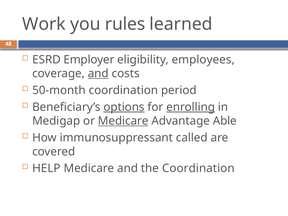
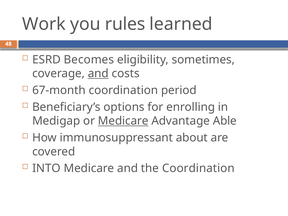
Employer: Employer -> Becomes (89, 60)
employees: employees -> sometimes (203, 60)
50-month: 50-month -> 67-month (59, 90)
options underline: present -> none (124, 107)
enrolling underline: present -> none (191, 107)
called: called -> about (192, 138)
HELP: HELP -> INTO (46, 168)
